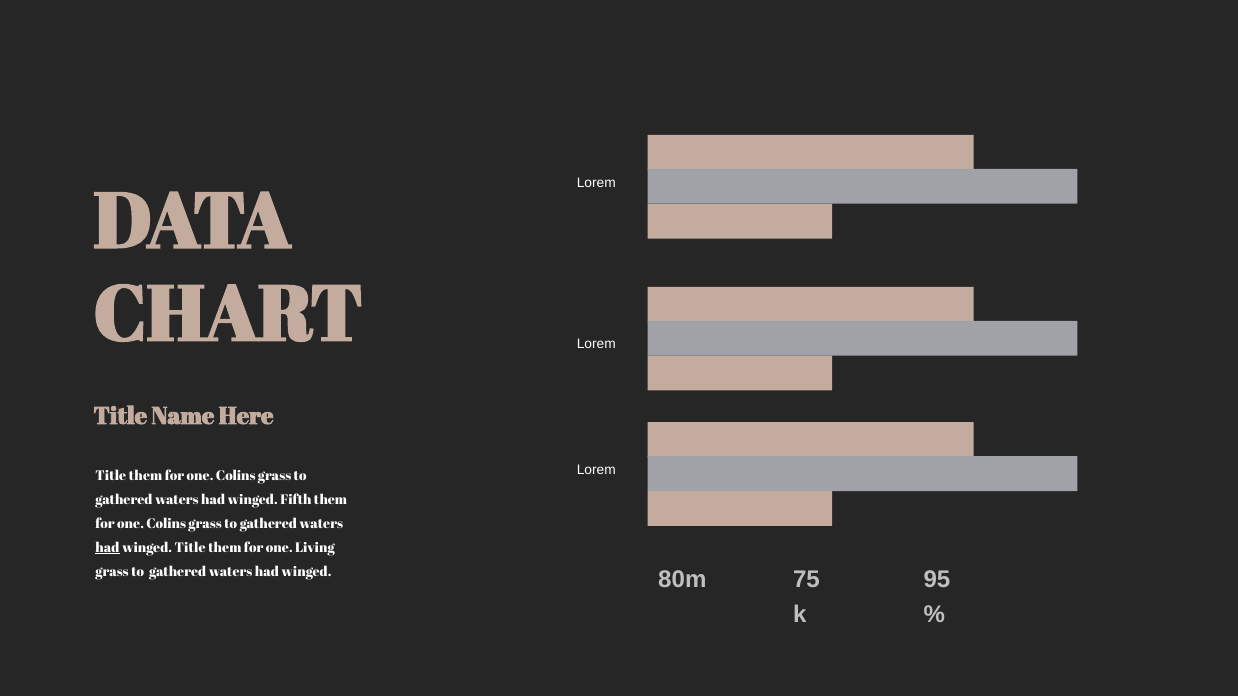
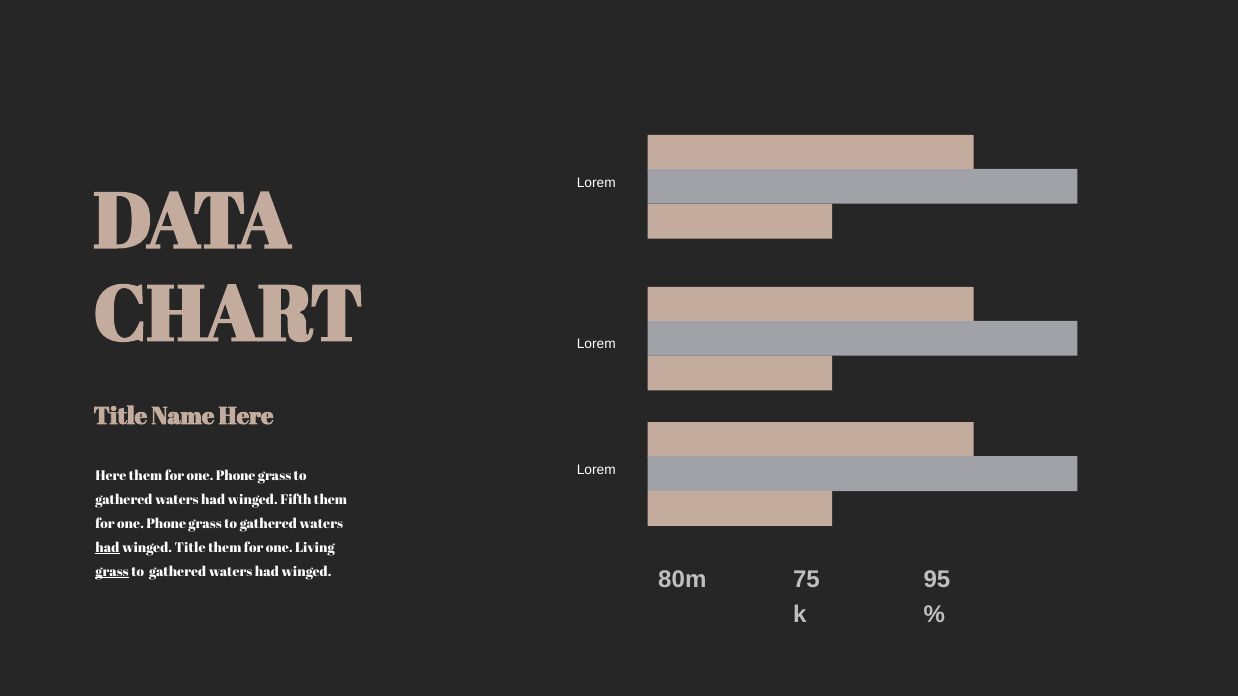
Title: Title -> Here (111, 476)
Colins: Colins -> Phone (236, 476)
Colins: Colins -> Phone (166, 524)
grass underline: none -> present (112, 572)
